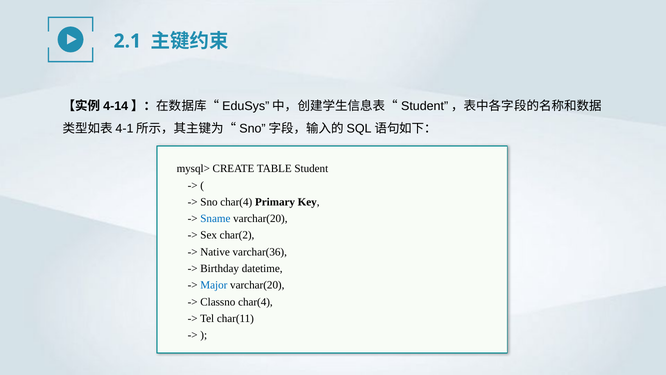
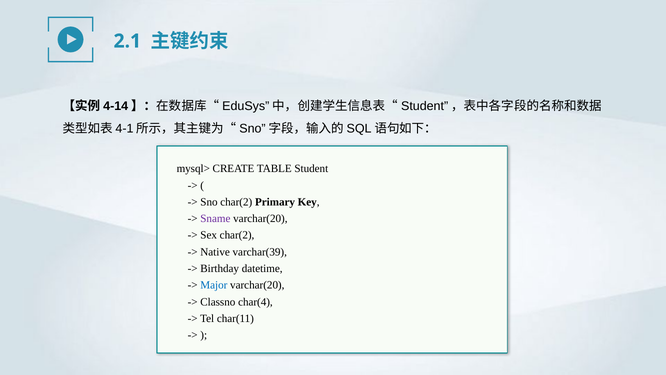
Sno char(4: char(4 -> char(2 (236, 202)
Sname colour: blue -> purple (215, 218)
varchar(36: varchar(36 -> varchar(39 (260, 252)
